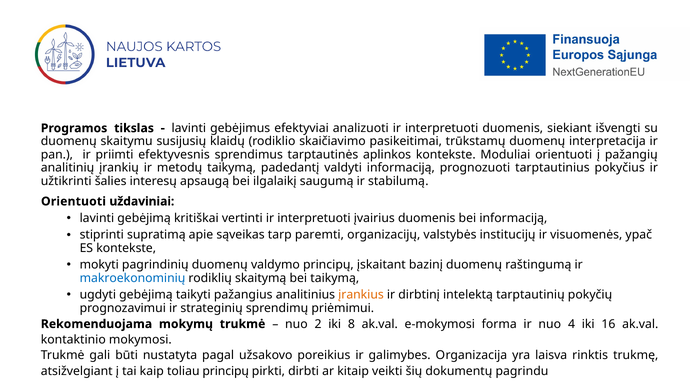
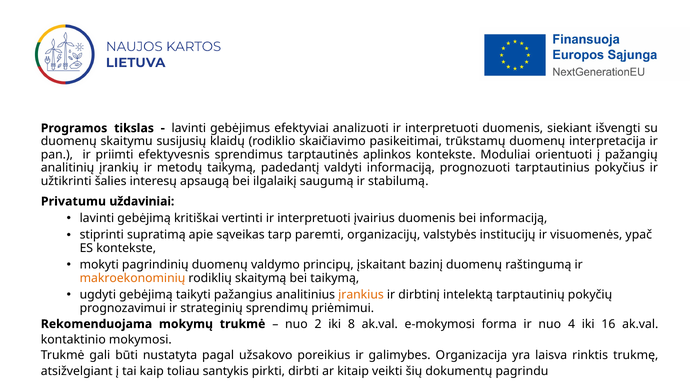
Orientuoti: Orientuoti -> Privatumu (73, 201)
makroekonominių colour: blue -> orange (133, 278)
toliau principų: principų -> santykis (226, 371)
